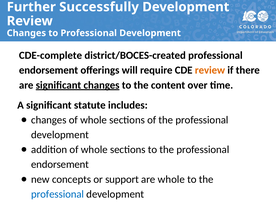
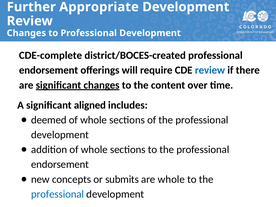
Successfully: Successfully -> Appropriate (99, 7)
review colour: orange -> blue (210, 70)
statute: statute -> aligned (90, 105)
changes: changes -> deemed (49, 120)
support: support -> submits (122, 179)
